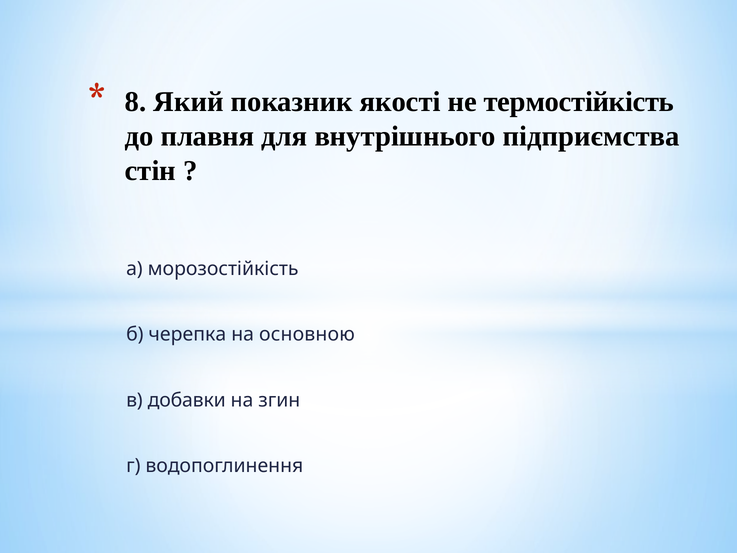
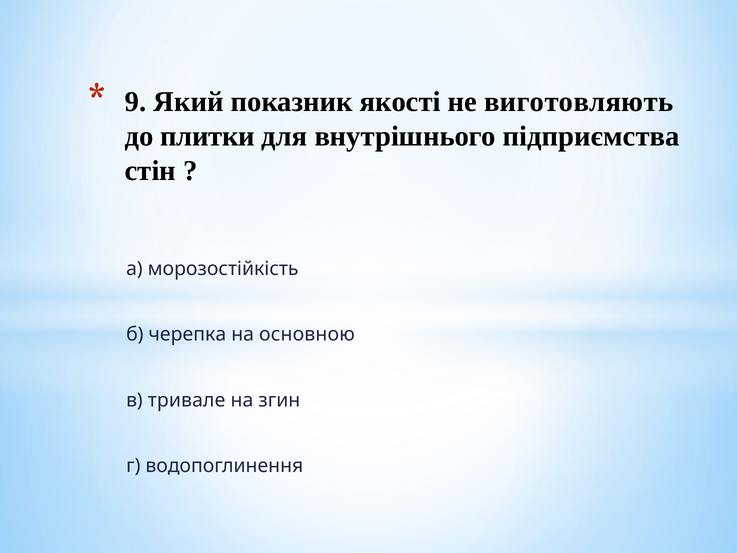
8: 8 -> 9 (136, 102)
термостійкість: термостійкість -> виготовляють (579, 102)
плавня: плавня -> плитки (208, 136)
добавки: добавки -> тривале (187, 400)
